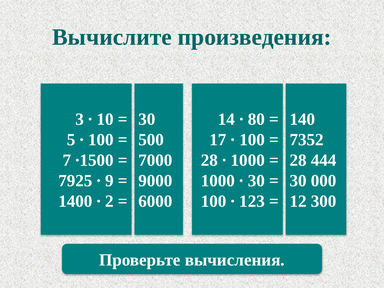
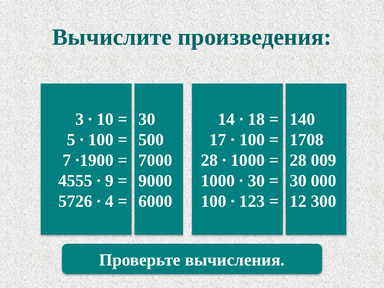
80: 80 -> 18 (256, 119)
7352: 7352 -> 1708 (307, 140)
∙1500: ∙1500 -> ∙1900 (95, 160)
444: 444 -> 009 (324, 160)
7925: 7925 -> 4555 (75, 181)
1400: 1400 -> 5726 (75, 201)
2: 2 -> 4 (109, 201)
